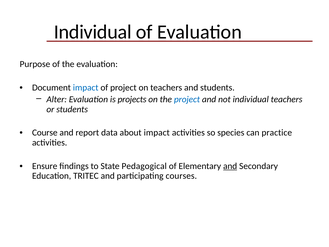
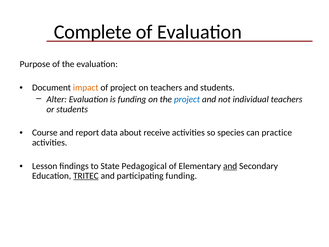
Individual: Individual -> Complete (93, 32)
impact colour: blue -> orange (86, 88)
is projects: projects -> funding (132, 99)
about impact: impact -> receive (157, 133)
Ensure: Ensure -> Lesson (45, 166)
TRITEC underline: none -> present (86, 176)
participating courses: courses -> funding (181, 176)
